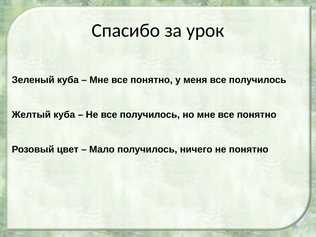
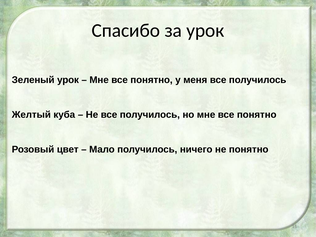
Зеленый куба: куба -> урок (68, 80)
